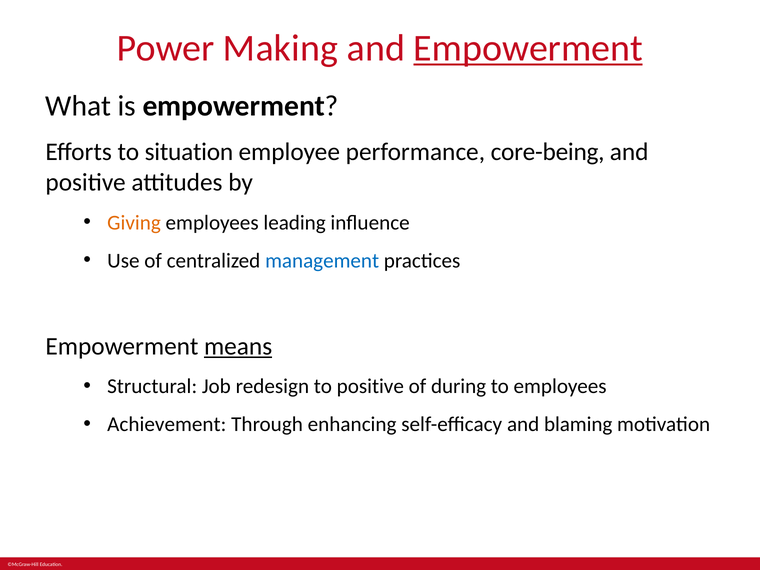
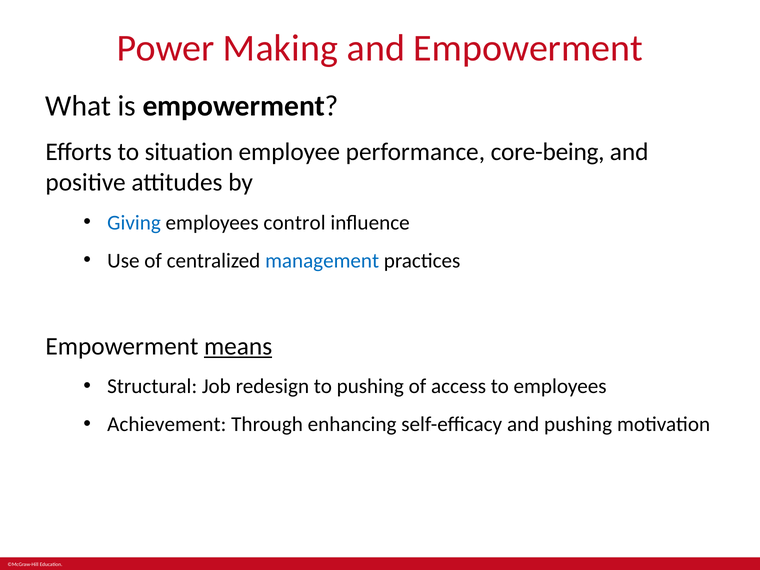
Empowerment underline: present -> none (528, 48)
Giving colour: orange -> blue (134, 223)
leading: leading -> control (295, 223)
to positive: positive -> pushing (370, 386)
during: during -> access (459, 386)
and blaming: blaming -> pushing (578, 424)
